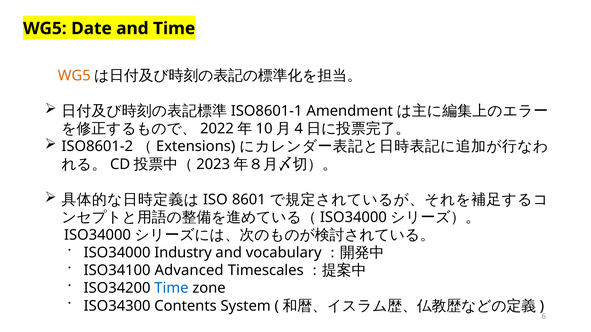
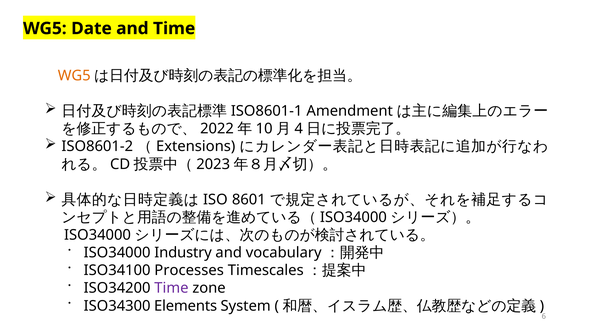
Advanced: Advanced -> Processes (189, 271)
Time colour: blue -> purple (171, 288)
Contents: Contents -> Elements (186, 306)
